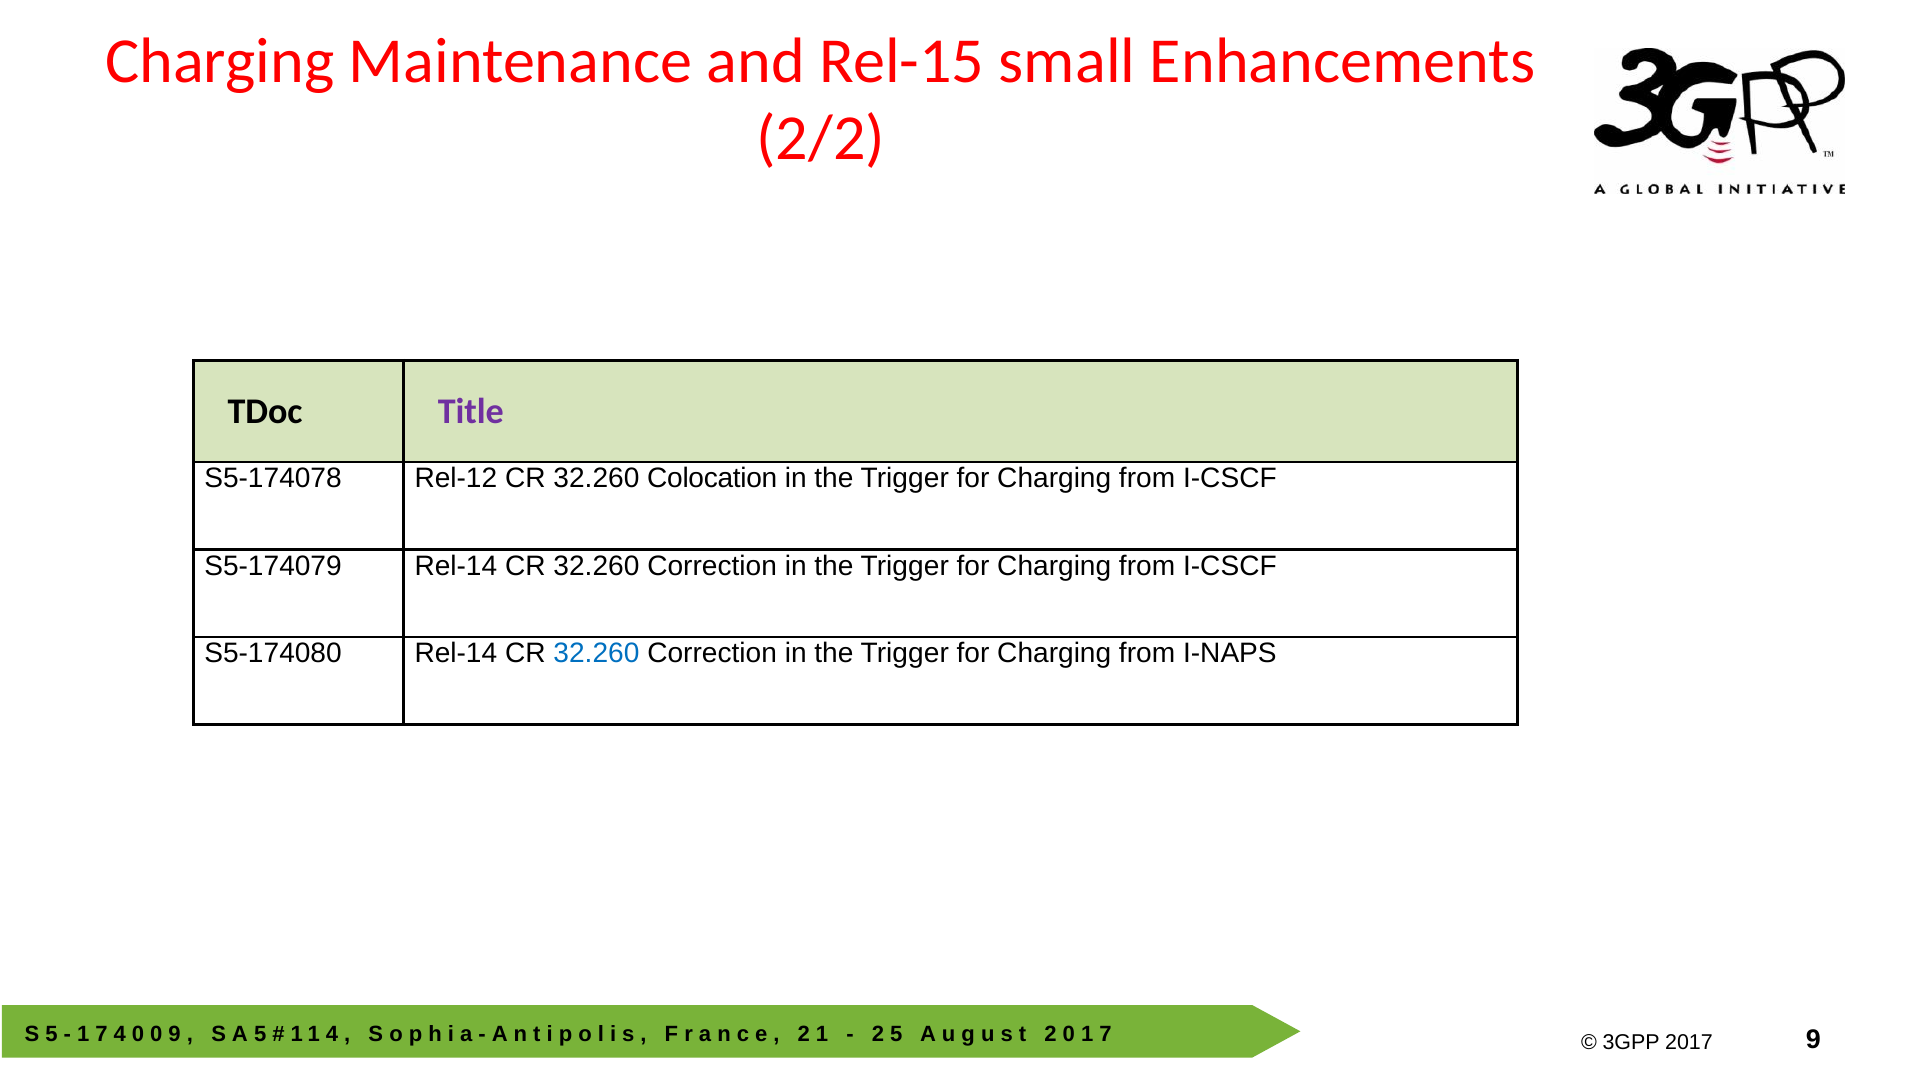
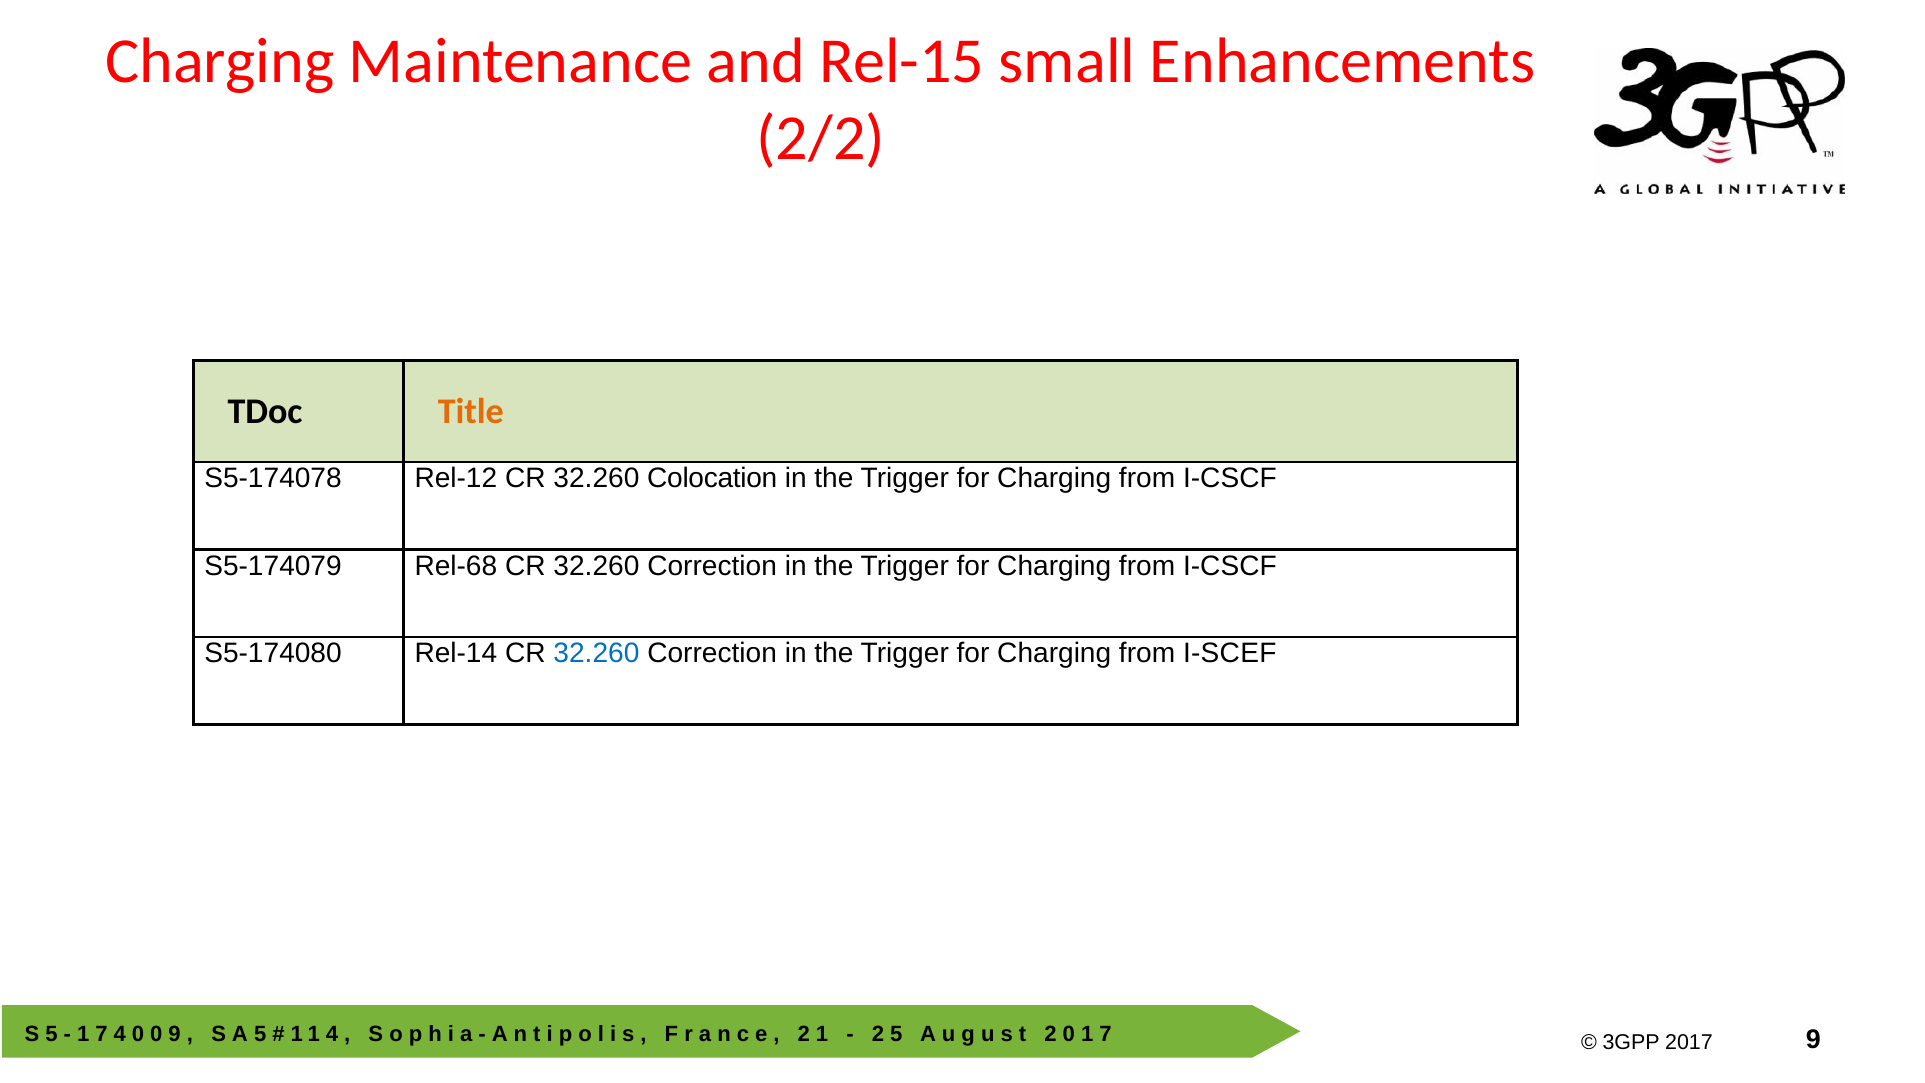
Title colour: purple -> orange (471, 412)
S5-174079 Rel-14: Rel-14 -> Rel-68 (456, 566)
I-NAPS: I-NAPS -> I-SCEF (1230, 653)
